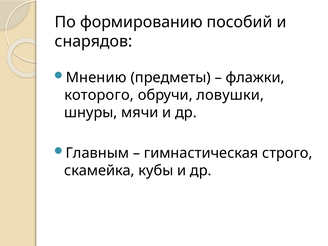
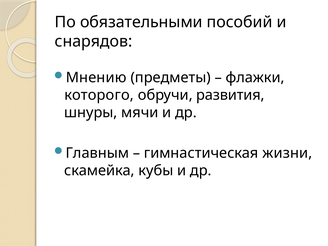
формированию: формированию -> обязательными (141, 22)
ловушки: ловушки -> развития (230, 95)
строго: строго -> жизни (287, 153)
